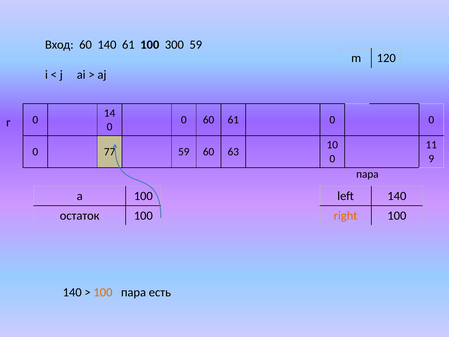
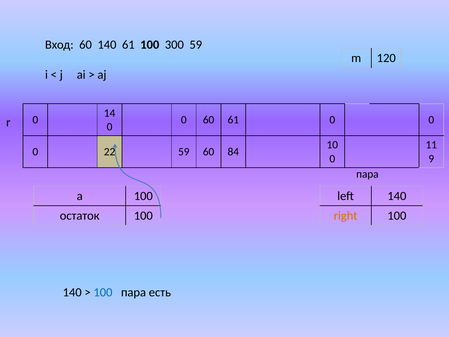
77: 77 -> 22 (110, 152)
63: 63 -> 84 (233, 152)
100 colour: orange -> blue (103, 292)
